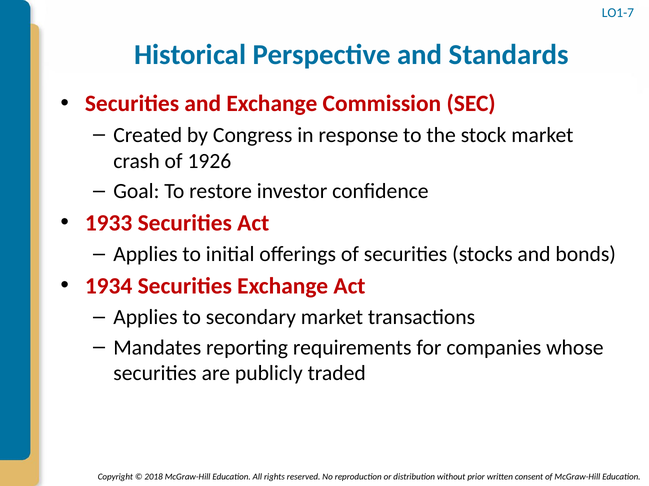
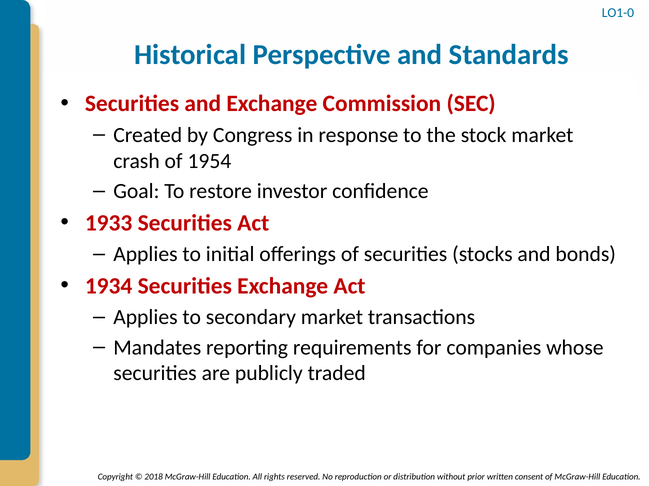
LO1-7: LO1-7 -> LO1-0 (618, 13)
1926: 1926 -> 1954 (209, 161)
